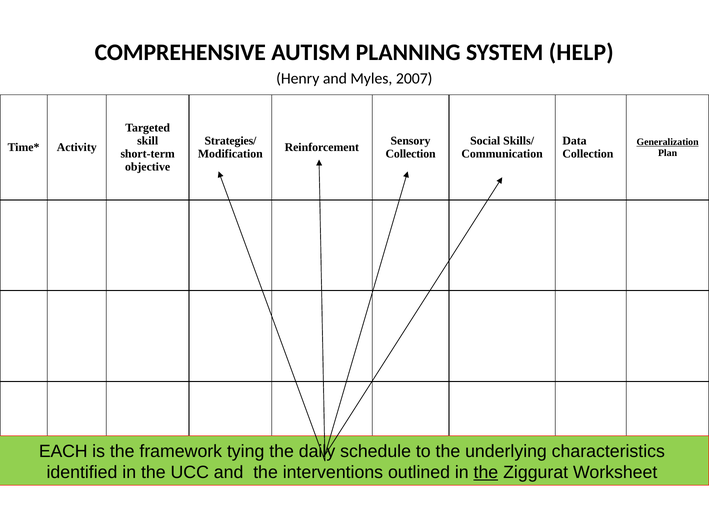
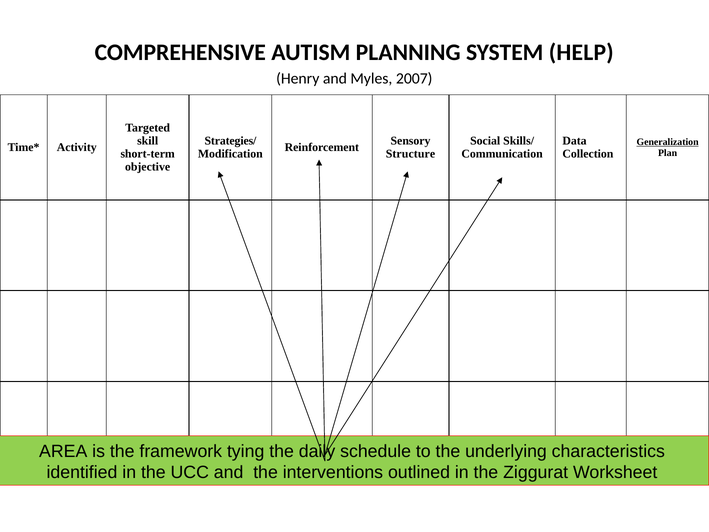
Collection: Collection -> Structure (410, 154)
EACH: EACH -> AREA (63, 451)
the underline: present -> none (486, 472)
